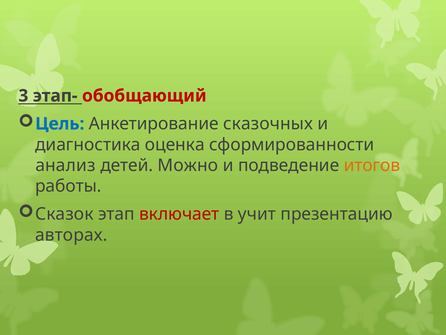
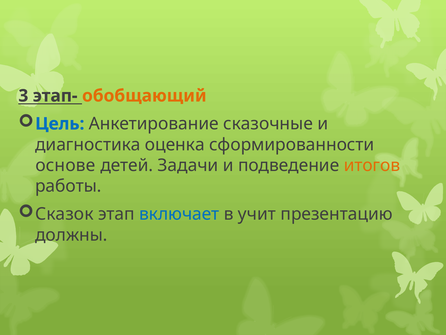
обобщающий colour: red -> orange (144, 96)
сказочных: сказочных -> сказочные (268, 124)
анализ: анализ -> основе (65, 165)
Можно: Можно -> Задачи (188, 165)
включает colour: red -> blue (179, 214)
авторах: авторах -> должны (71, 235)
